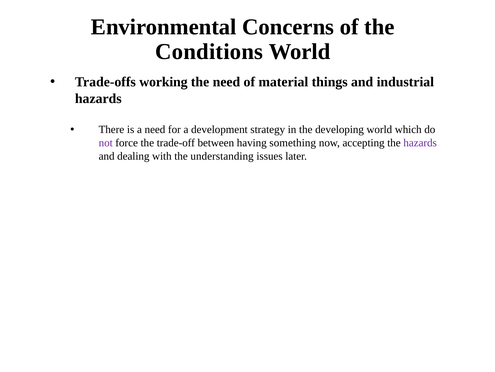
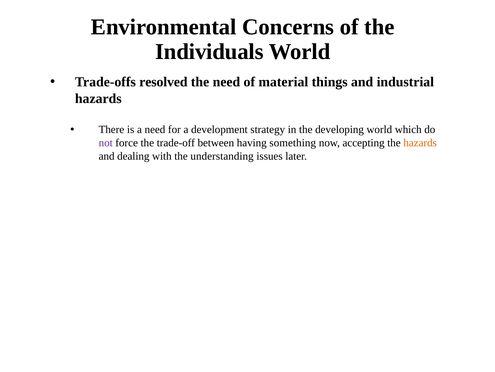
Conditions: Conditions -> Individuals (209, 51)
working: working -> resolved (163, 82)
hazards colour: purple -> orange (420, 143)
